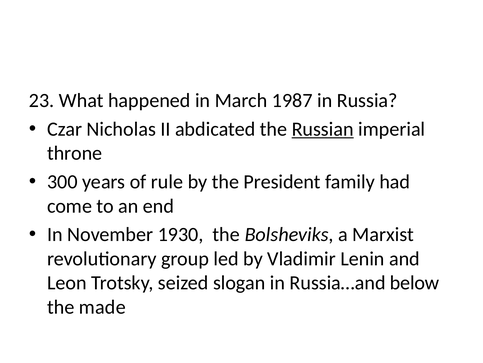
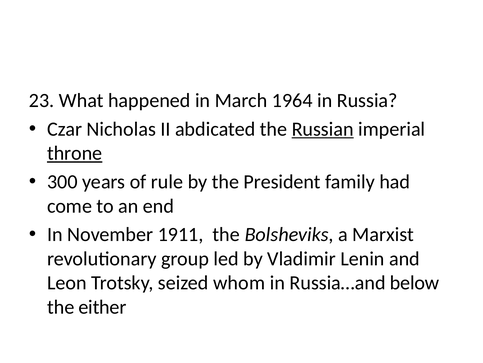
1987: 1987 -> 1964 (292, 100)
throne underline: none -> present (75, 153)
1930: 1930 -> 1911 (181, 234)
slogan: slogan -> whom (239, 282)
made: made -> either (102, 307)
